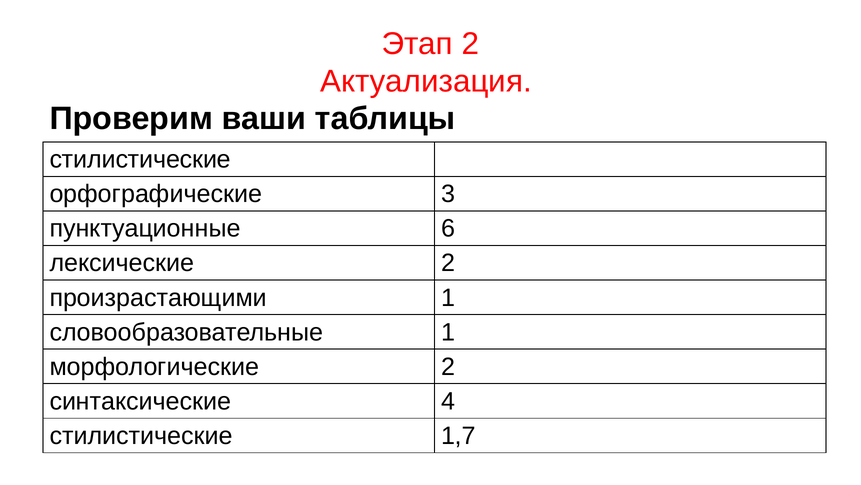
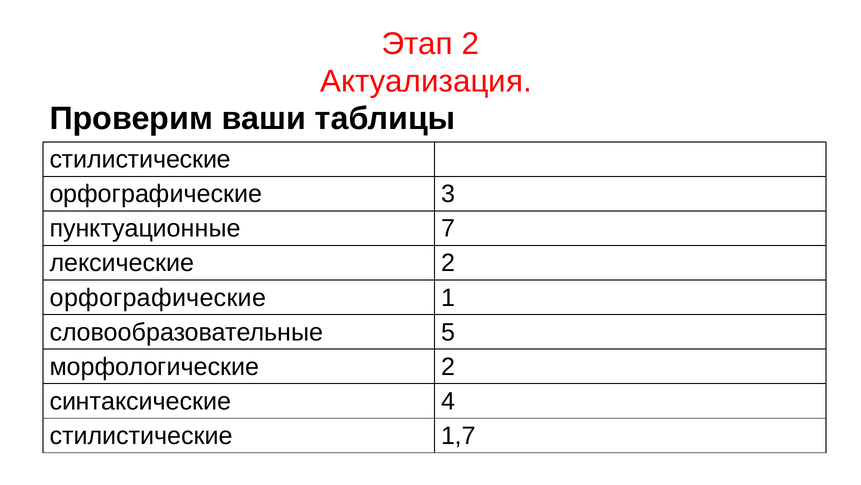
6: 6 -> 7 (448, 228)
произрастающими: произрастающими -> орфографические (158, 297)
словообразовательные 1: 1 -> 5 (448, 332)
